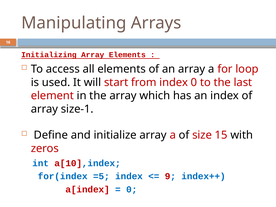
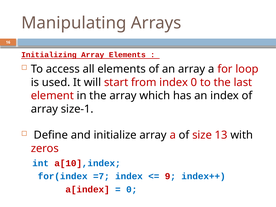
15: 15 -> 13 (221, 135)
=5: =5 -> =7 (101, 176)
